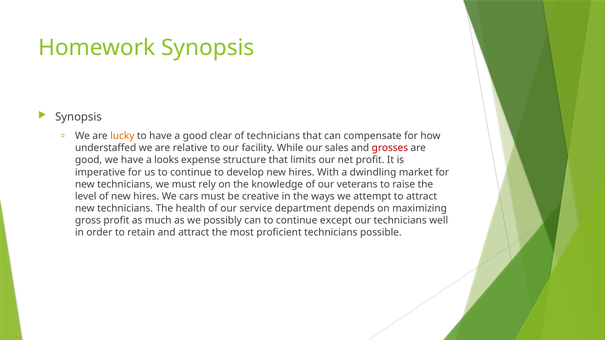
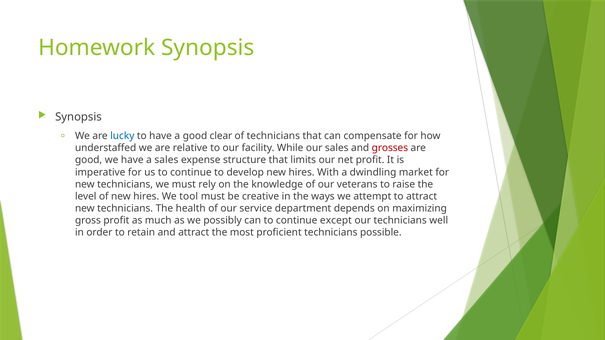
lucky colour: orange -> blue (122, 136)
a looks: looks -> sales (166, 160)
cars: cars -> tool (189, 197)
